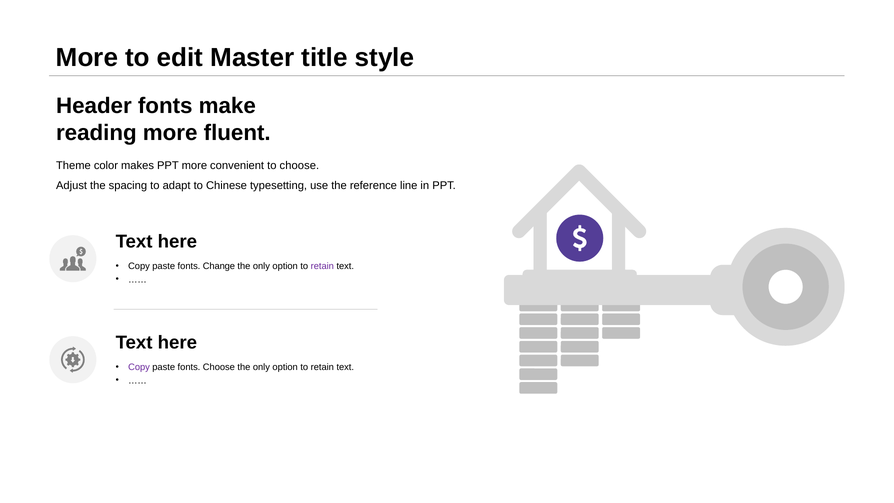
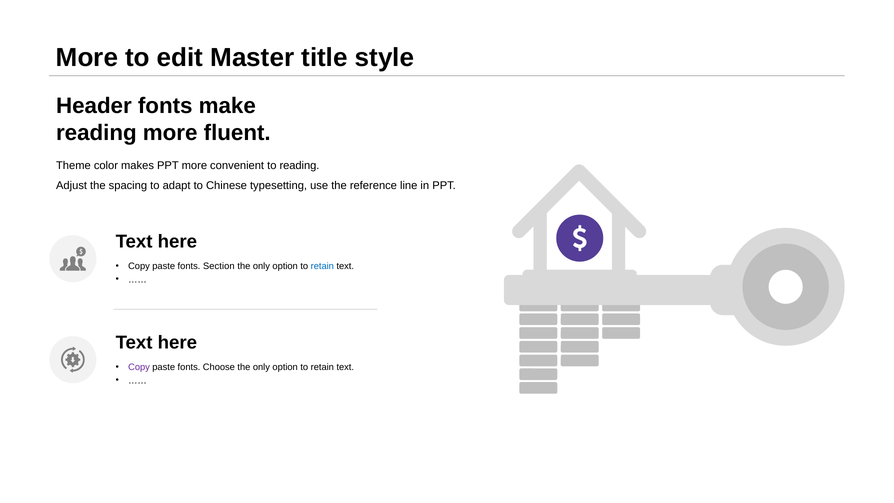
to choose: choose -> reading (299, 166)
Change: Change -> Section (219, 266)
retain colour: purple -> blue (322, 266)
